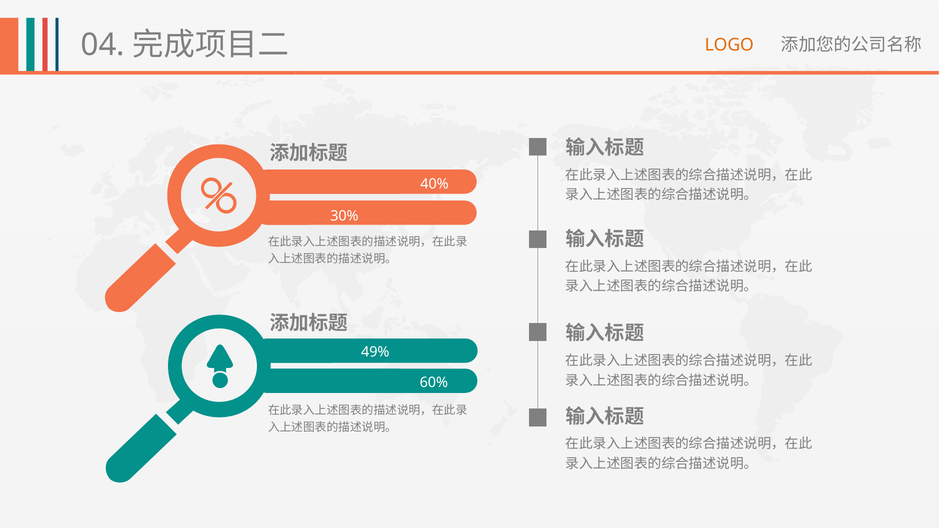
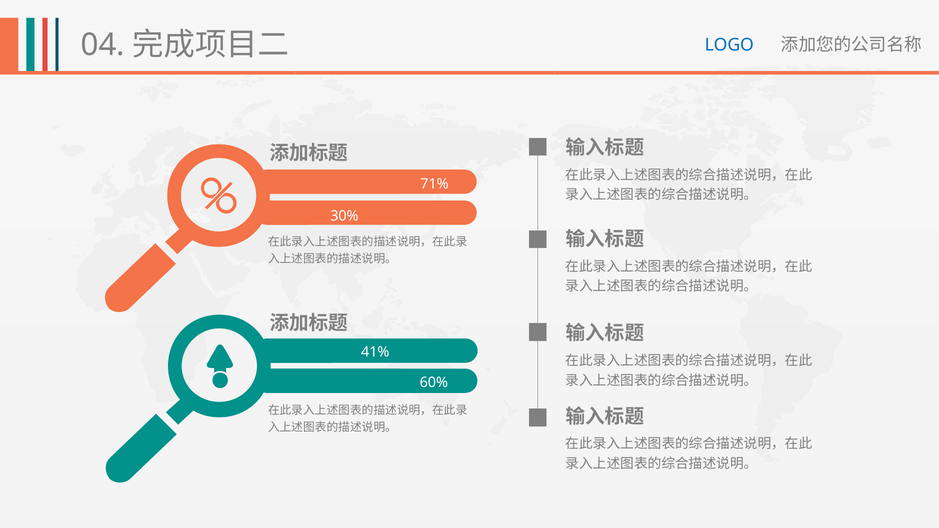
LOGO colour: orange -> blue (729, 45)
40%: 40% -> 71% (434, 184)
49%: 49% -> 41% (375, 352)
